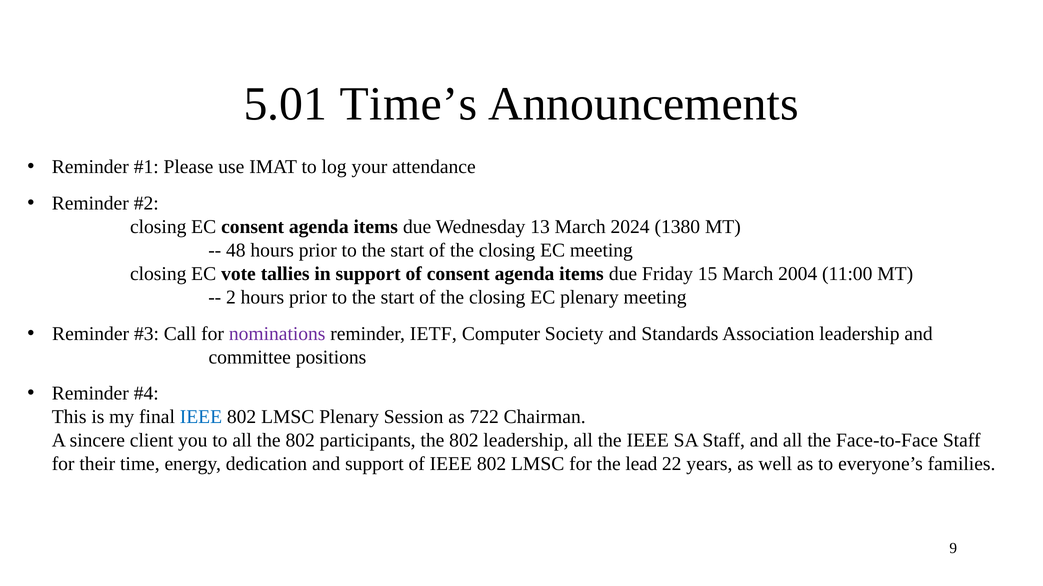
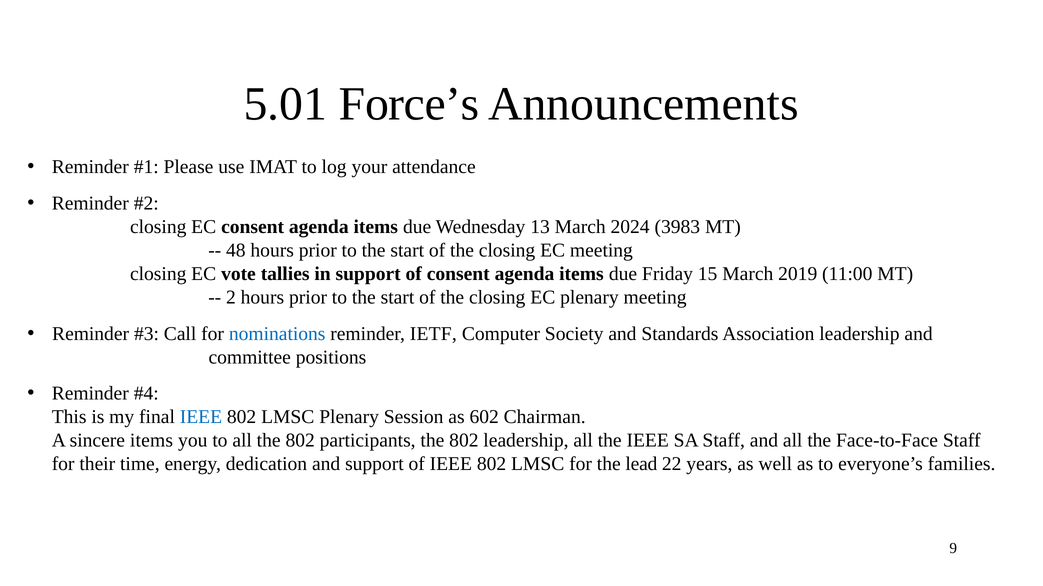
Time’s: Time’s -> Force’s (409, 104)
1380: 1380 -> 3983 (677, 227)
2004: 2004 -> 2019 (798, 274)
nominations colour: purple -> blue (277, 334)
722: 722 -> 602 (484, 417)
sincere client: client -> items (151, 441)
